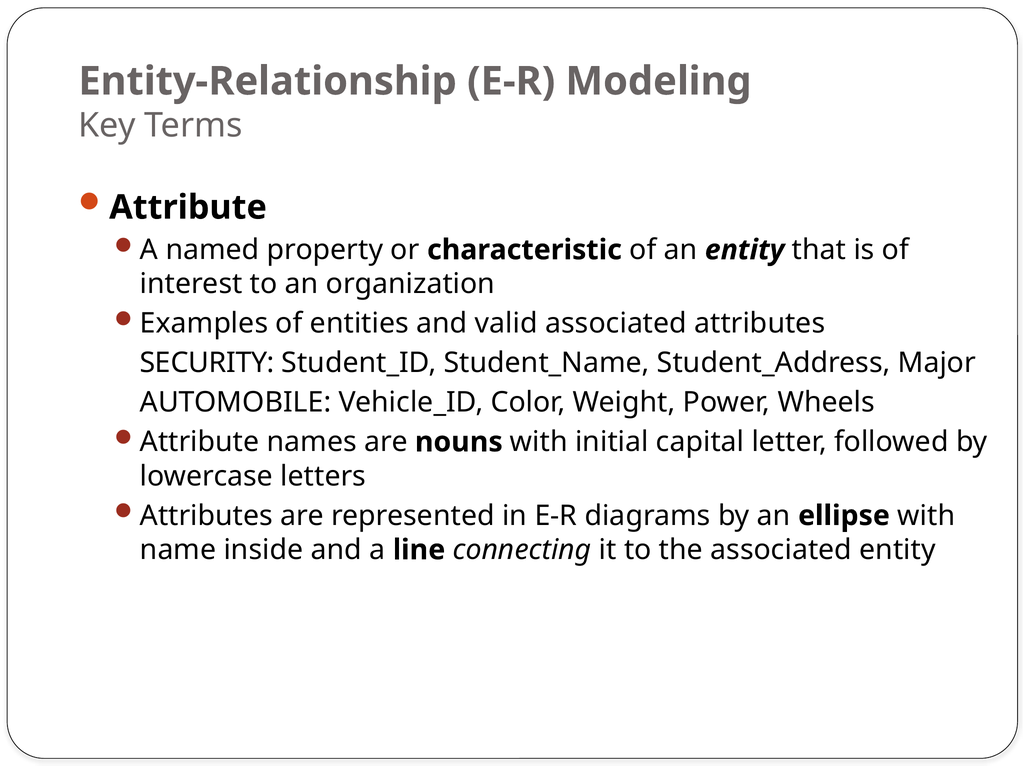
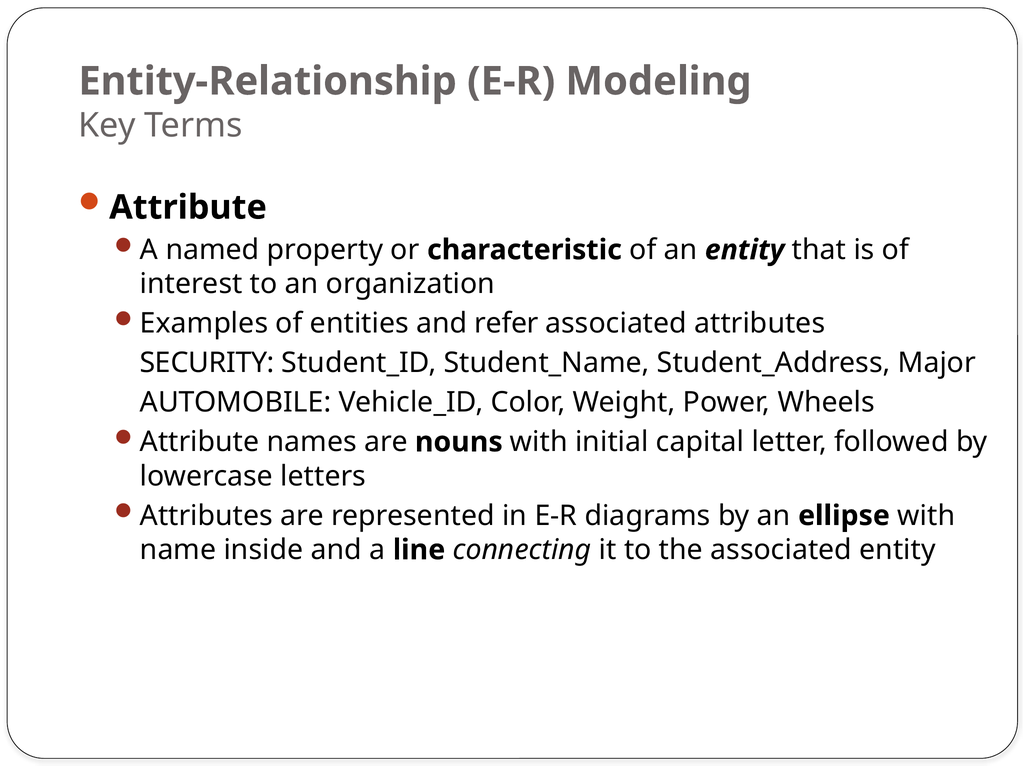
valid: valid -> refer (507, 323)
